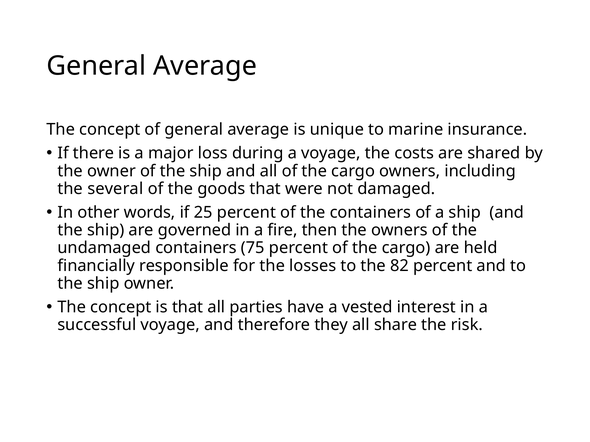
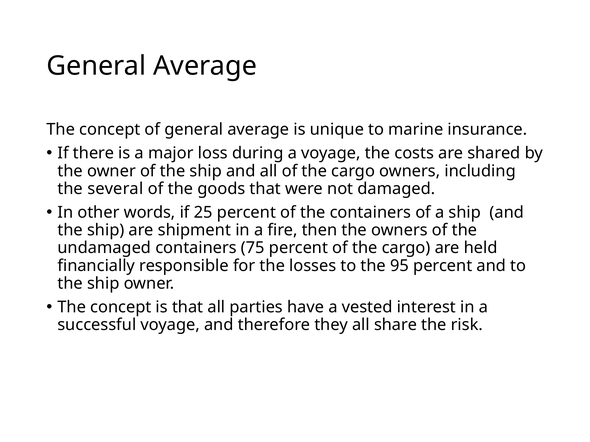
governed: governed -> shipment (194, 230)
82: 82 -> 95 (400, 266)
